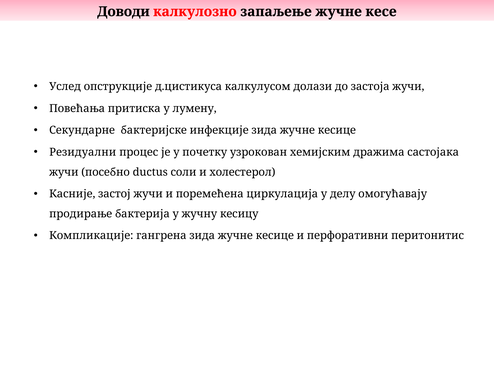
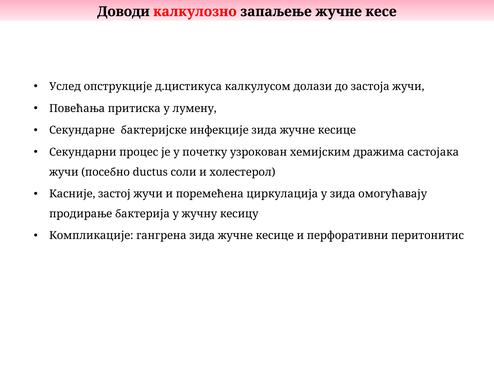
Резидуални: Резидуални -> Секундарни (83, 152)
у делу: делу -> зида (343, 194)
